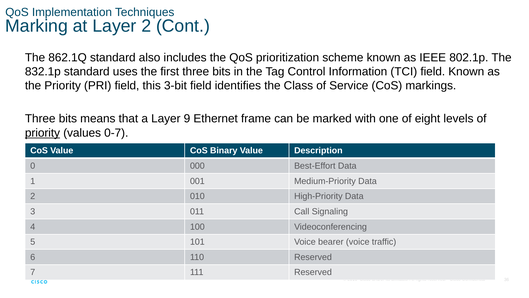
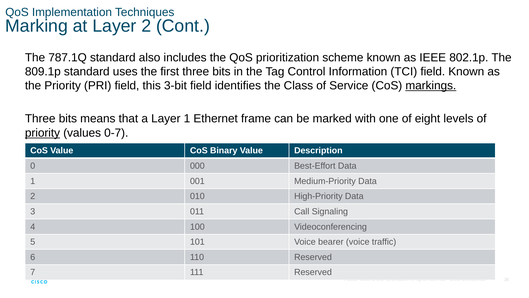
862.1Q: 862.1Q -> 787.1Q (68, 57)
832.1p: 832.1p -> 809.1p (43, 72)
markings underline: none -> present (431, 86)
Layer 9: 9 -> 1 (187, 119)
